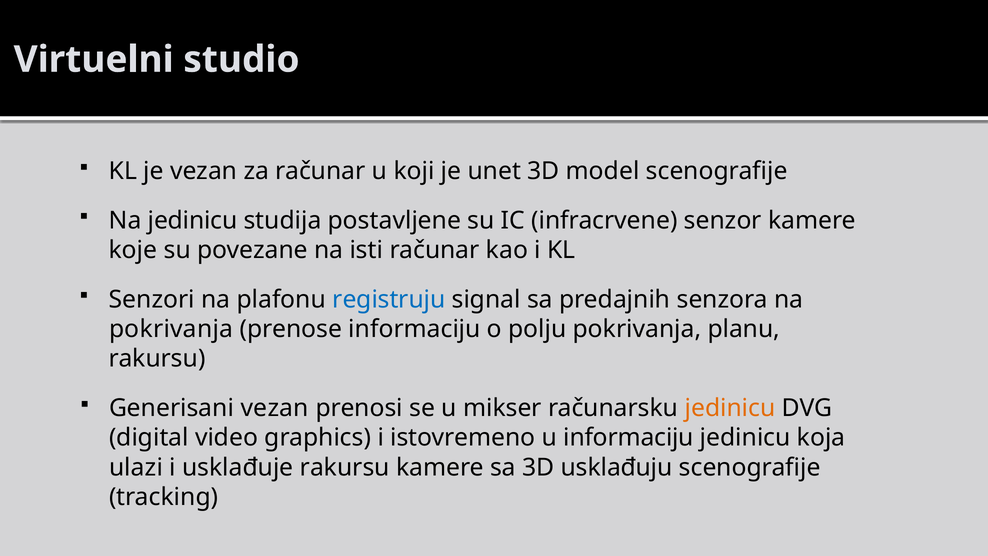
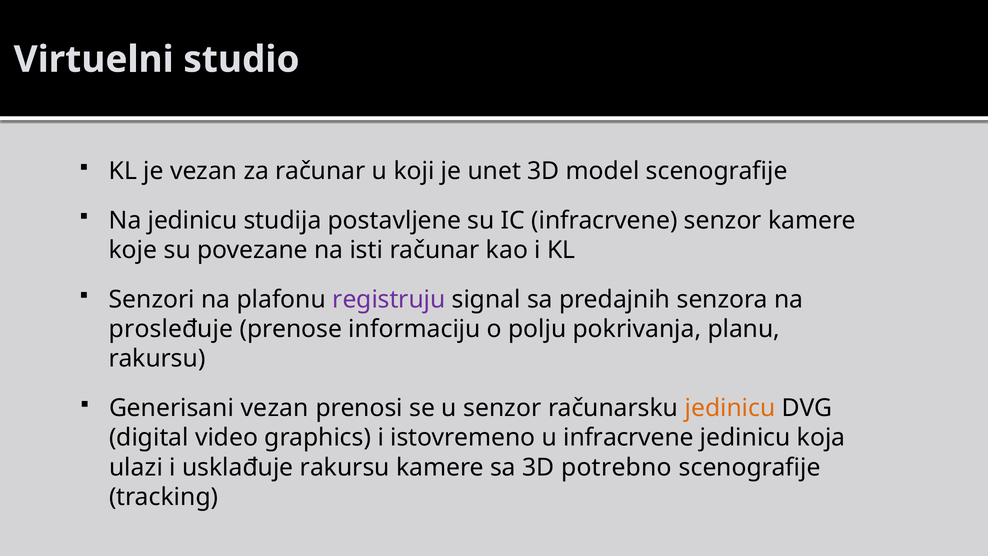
registruju colour: blue -> purple (389, 299)
pokrivanja: pokrivanja -> prosleđuje (171, 329)
u mikser: mikser -> senzor (502, 408)
u informaciju: informaciju -> infracrvene (629, 438)
usklađuju: usklađuju -> potrebno (616, 467)
